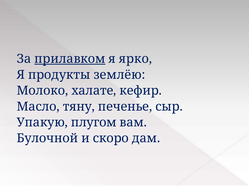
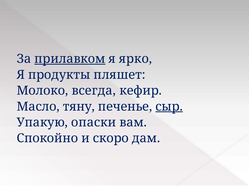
землёю: землёю -> пляшет (120, 75)
халате: халате -> всегда (94, 91)
сыр underline: none -> present (169, 107)
плугом: плугом -> опаски (94, 123)
Булочной: Булочной -> Спокойно (47, 139)
